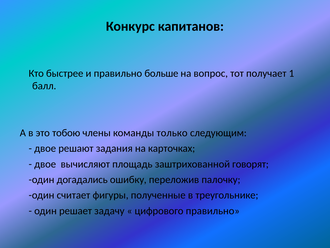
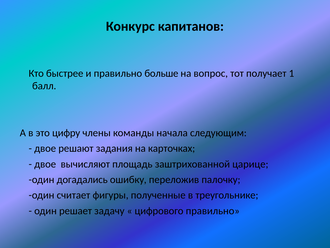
тобою: тобою -> цифру (66, 133)
только: только -> начала (172, 133)
говорят: говорят -> царице (250, 164)
